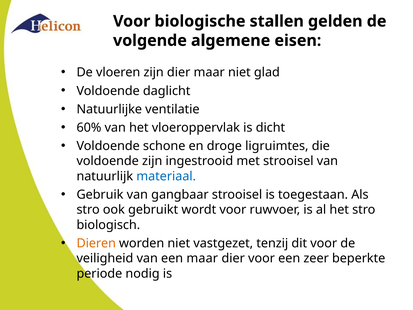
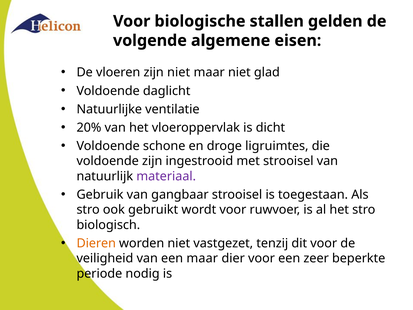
zijn dier: dier -> niet (179, 72)
60%: 60% -> 20% (89, 127)
materiaal colour: blue -> purple (166, 176)
